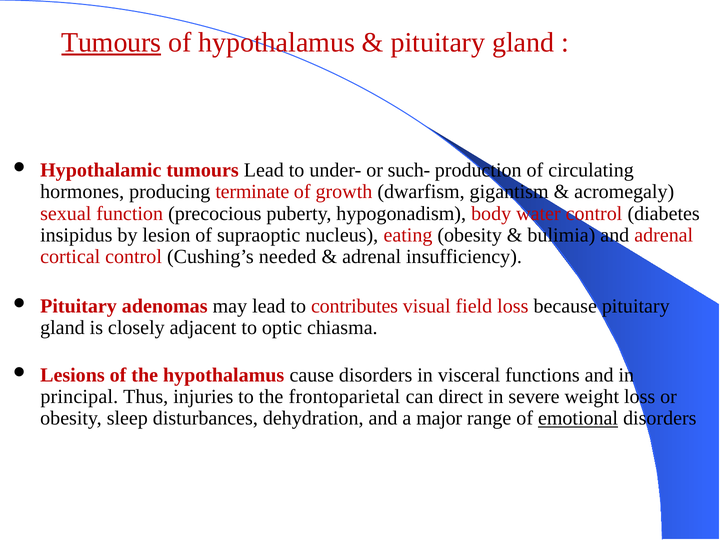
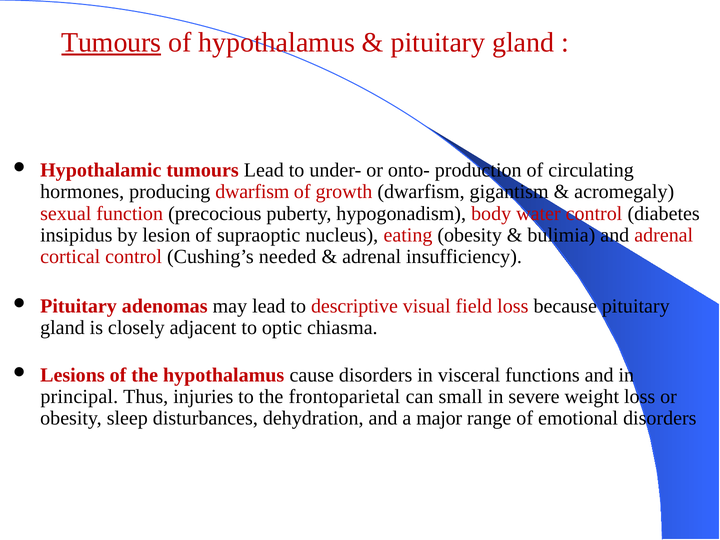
such-: such- -> onto- (409, 170)
producing terminate: terminate -> dwarfism (252, 192)
contributes: contributes -> descriptive (354, 306)
direct: direct -> small (461, 397)
emotional underline: present -> none (578, 418)
